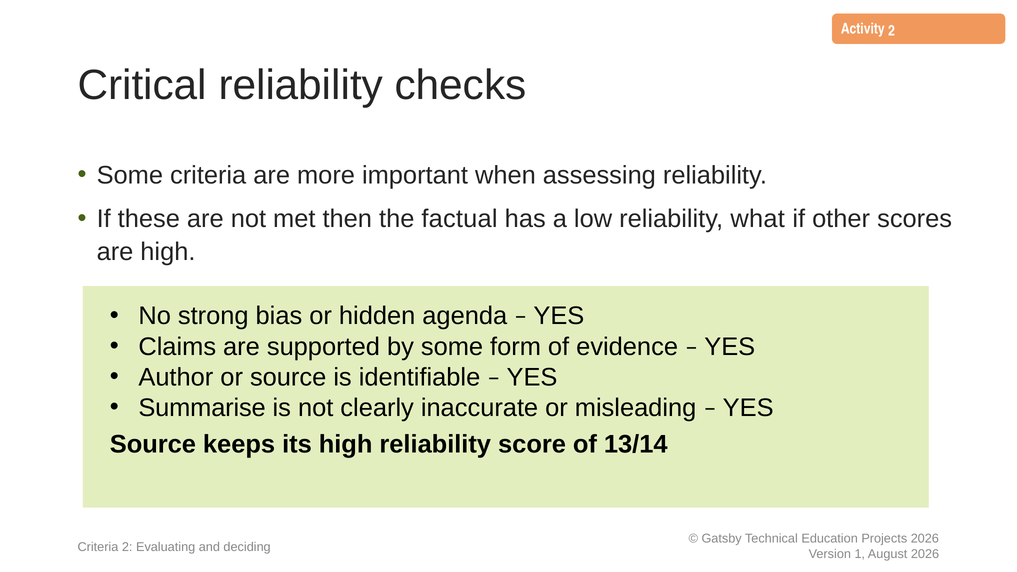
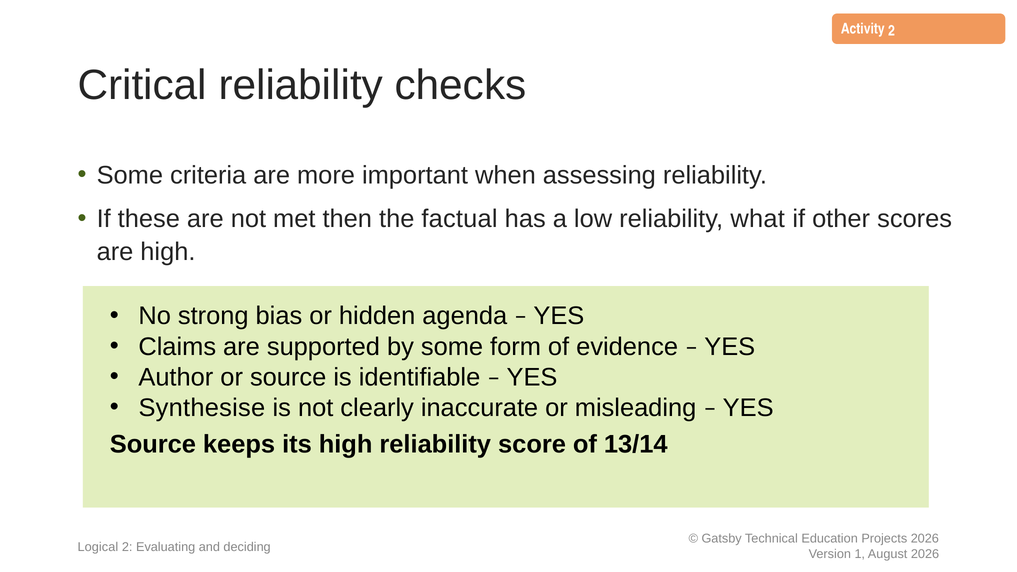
Summarise: Summarise -> Synthesise (202, 408)
Criteria: Criteria -> Logical (98, 547)
